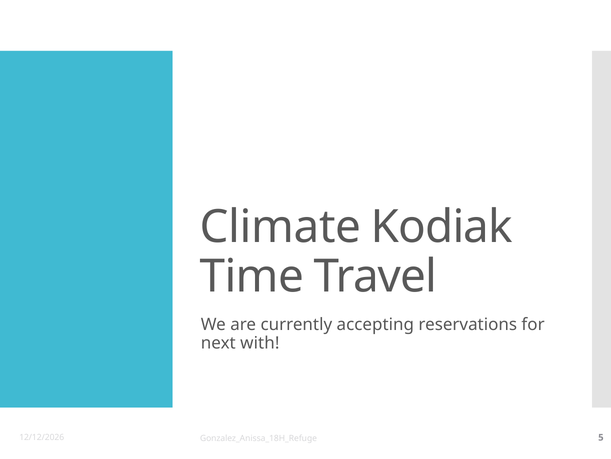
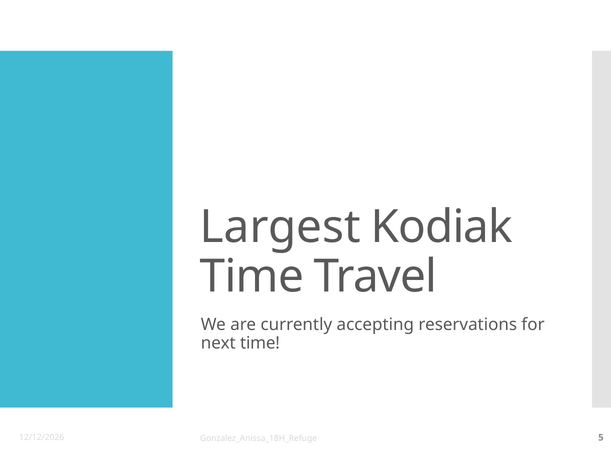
Climate: Climate -> Largest (280, 227)
next with: with -> time (260, 343)
